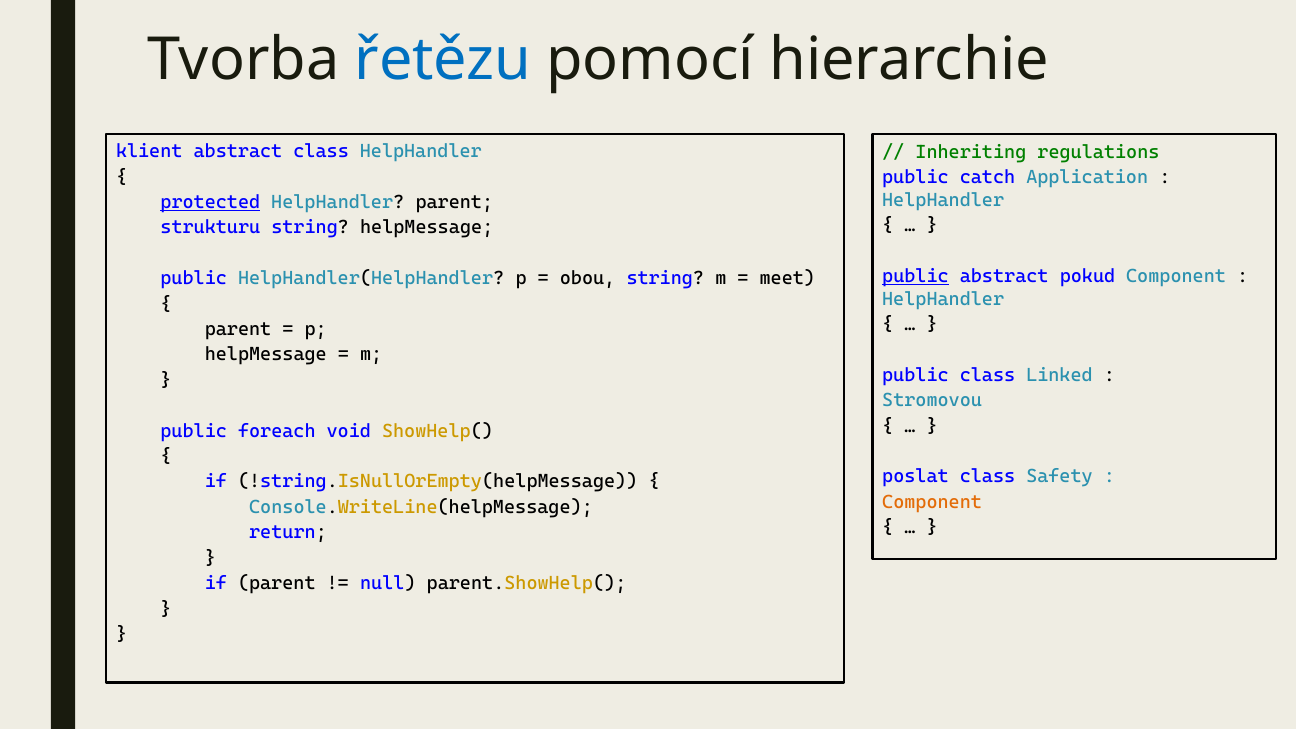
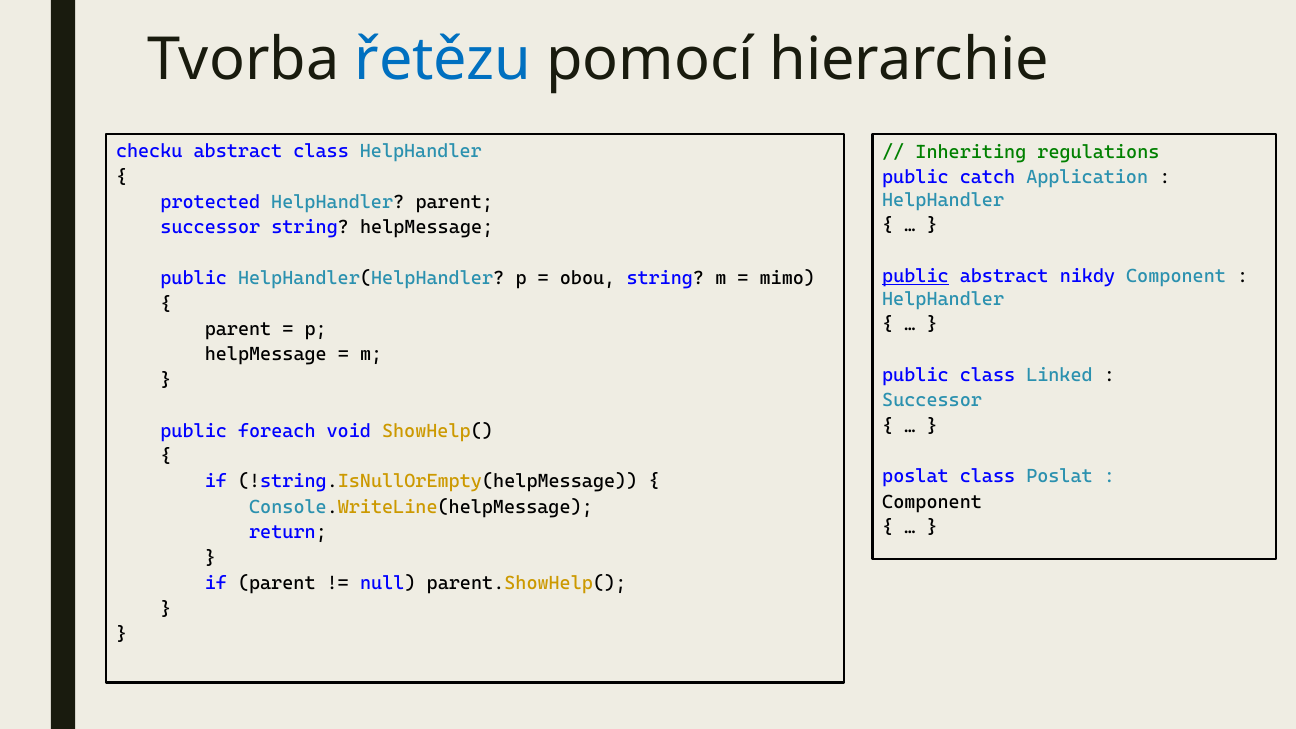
klient: klient -> checku (149, 151)
protected underline: present -> none (210, 202)
strukturu: strukturu -> successor (210, 228)
pokud: pokud -> nikdy (1087, 276)
meet: meet -> mimo (787, 278)
Stromovou: Stromovou -> Successor (932, 400)
class Safety: Safety -> Poslat (1059, 477)
Component colour: orange -> black (932, 502)
